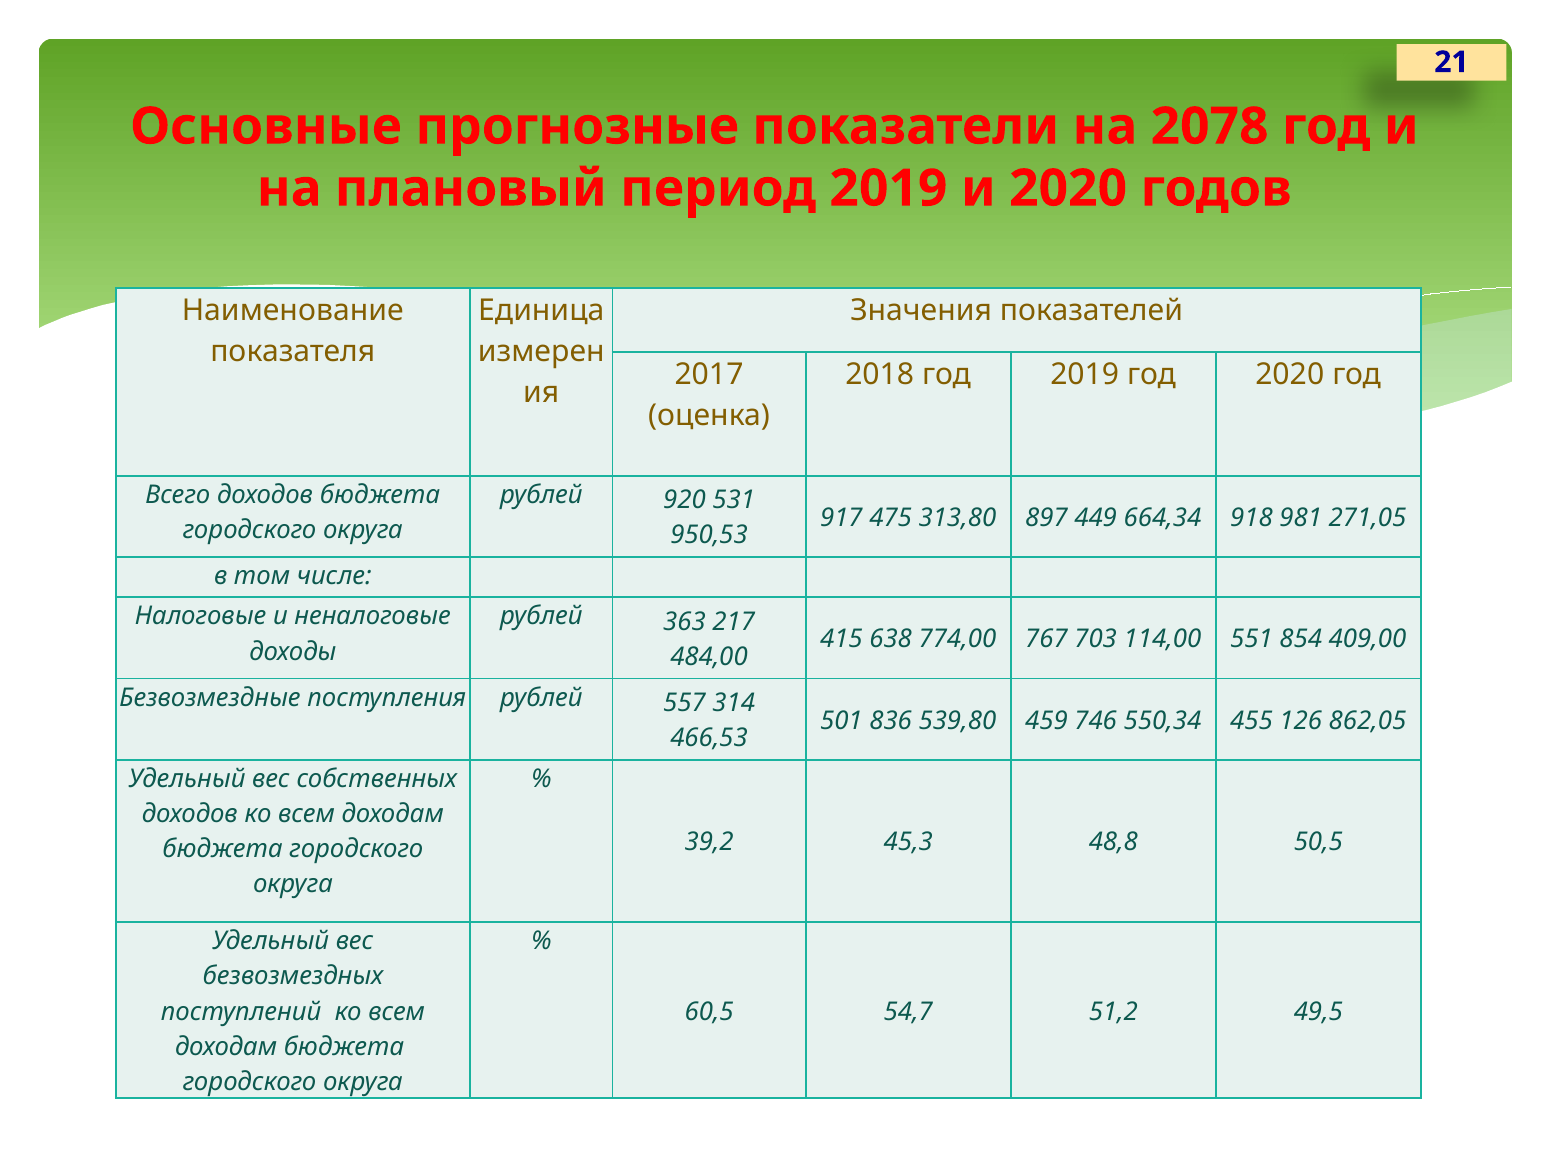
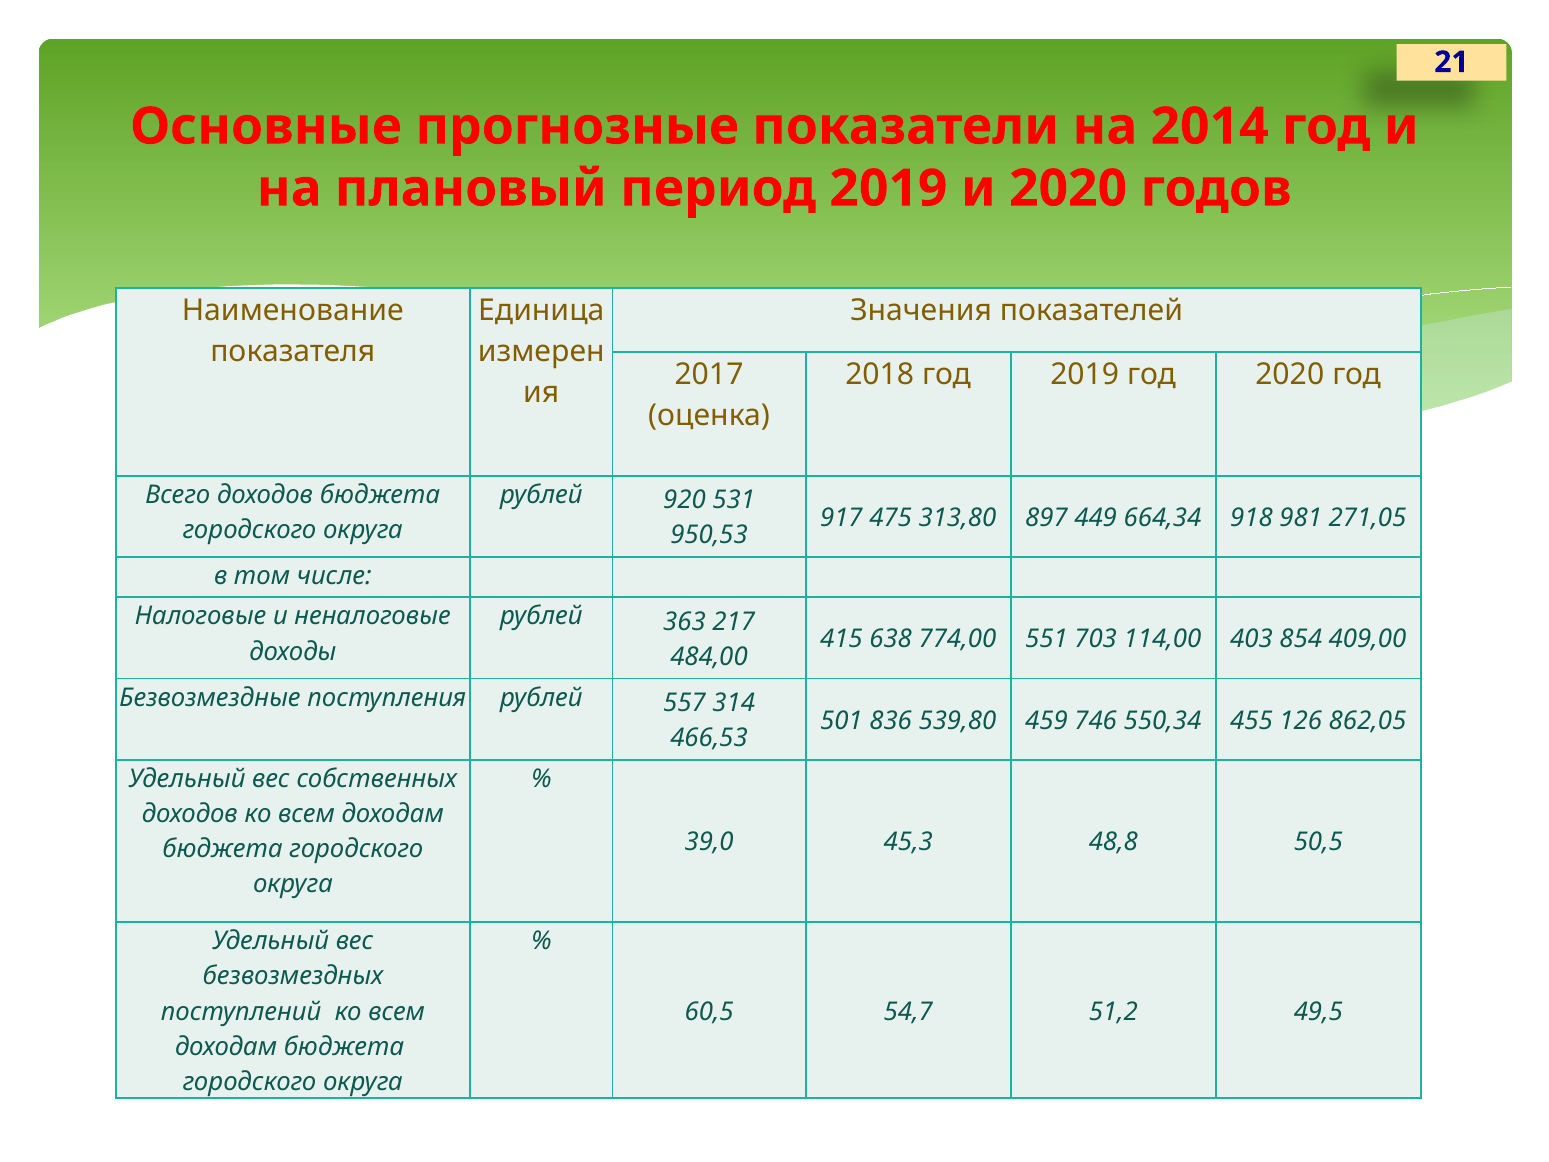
2078: 2078 -> 2014 (1210, 127)
767: 767 -> 551 (1046, 639)
551: 551 -> 403 (1251, 639)
39,2: 39,2 -> 39,0 (709, 842)
